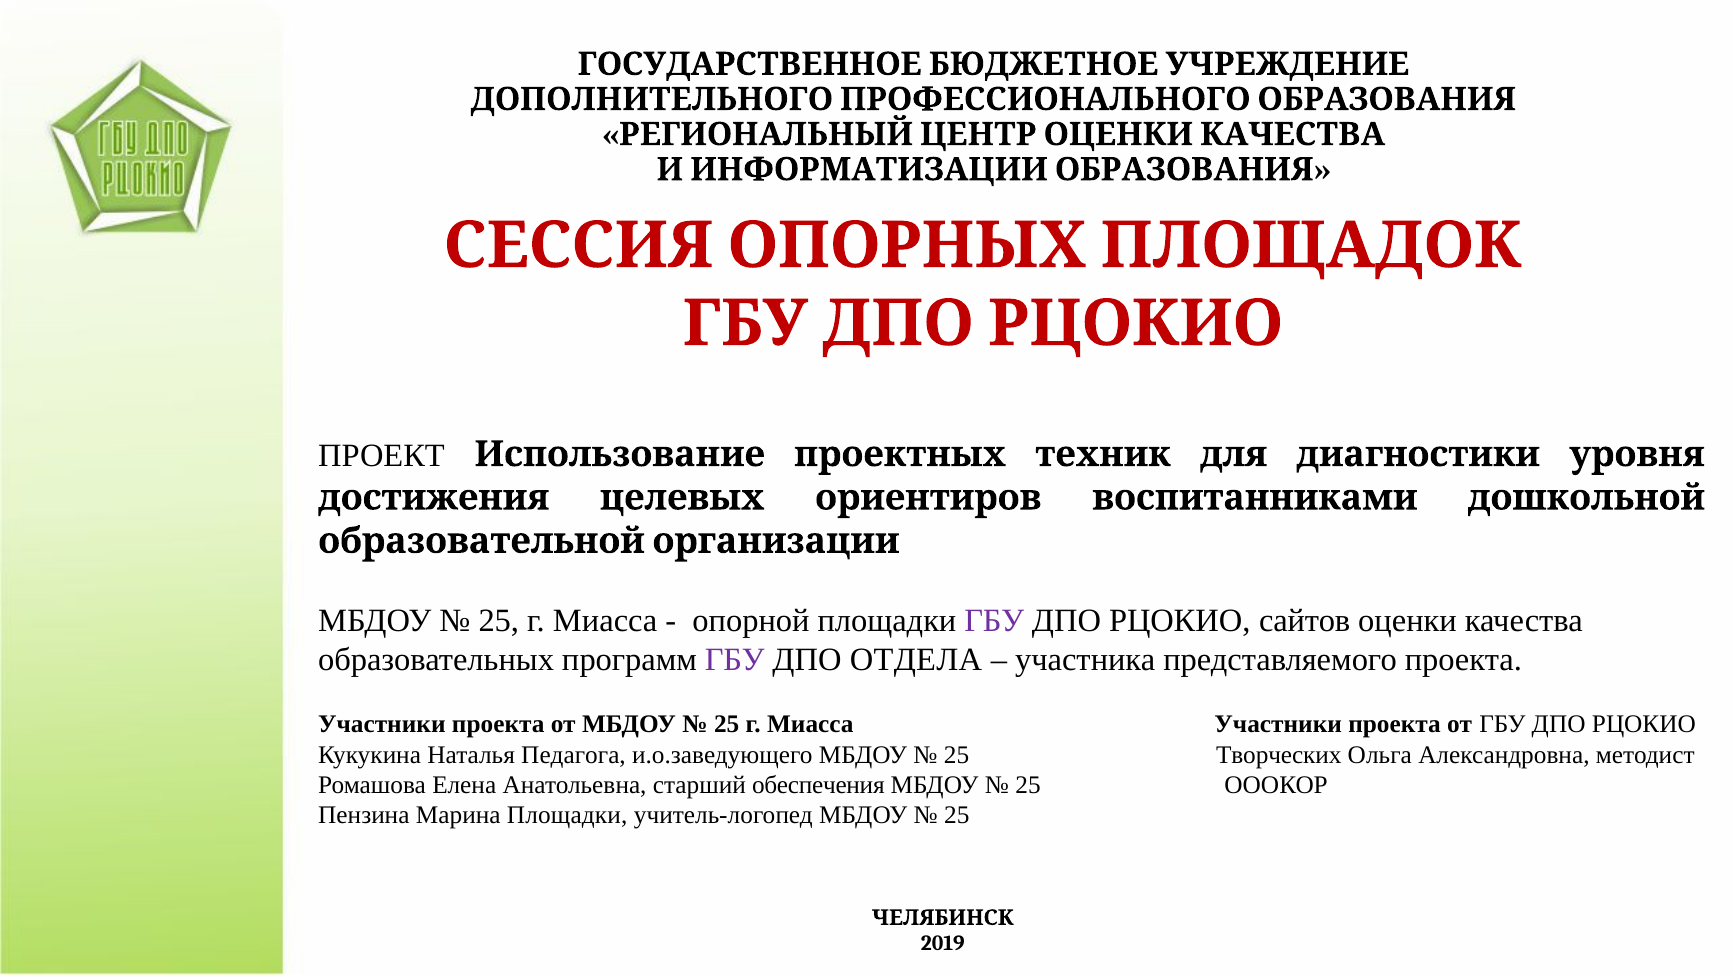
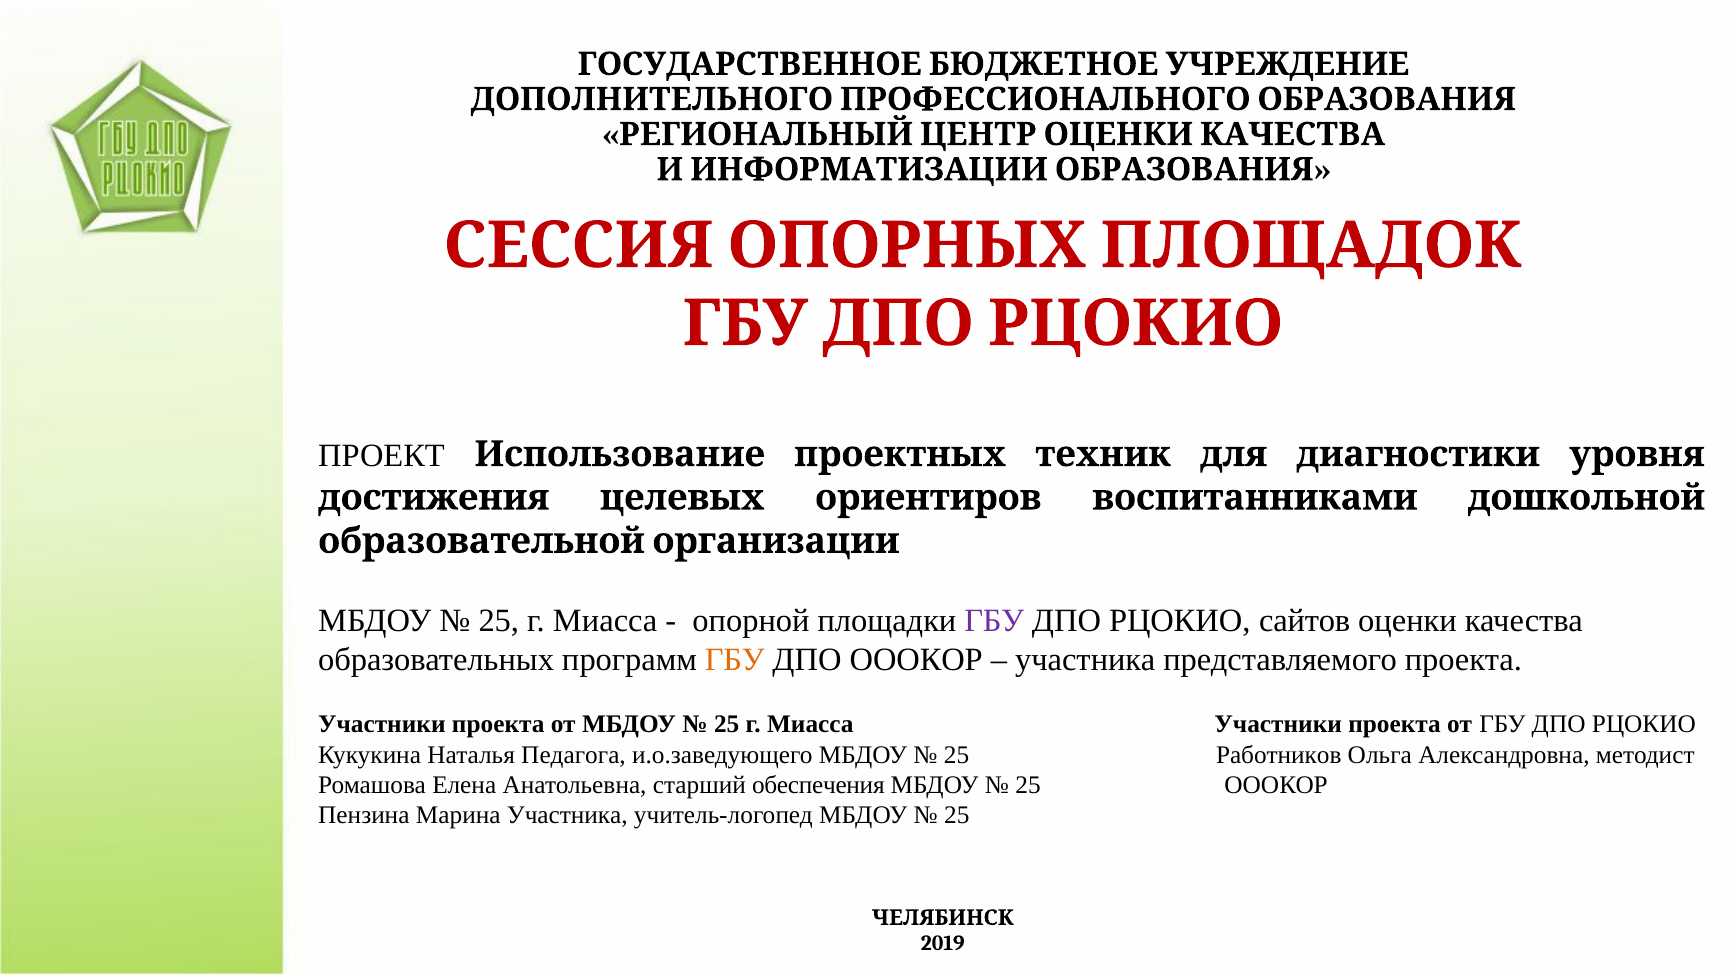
ГБУ colour: purple -> orange (735, 660)
ДПО ОТДЕЛА: ОТДЕЛА -> ОООКОР (916, 660)
Творческих: Творческих -> Работников (1279, 755)
Марина Площадки: Площадки -> Участника (567, 815)
